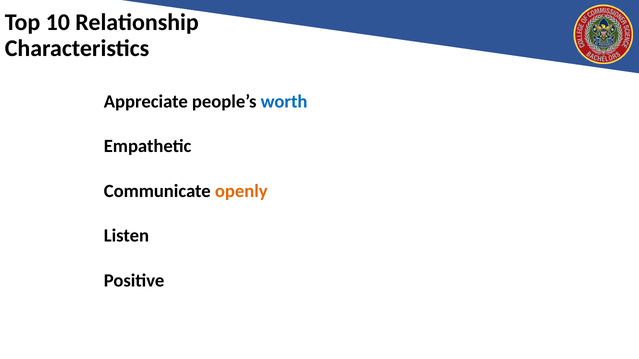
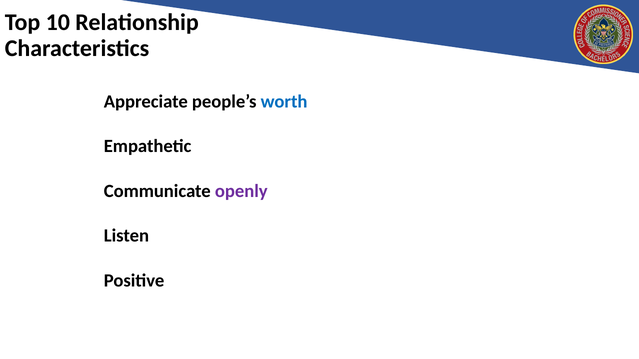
openly colour: orange -> purple (241, 191)
